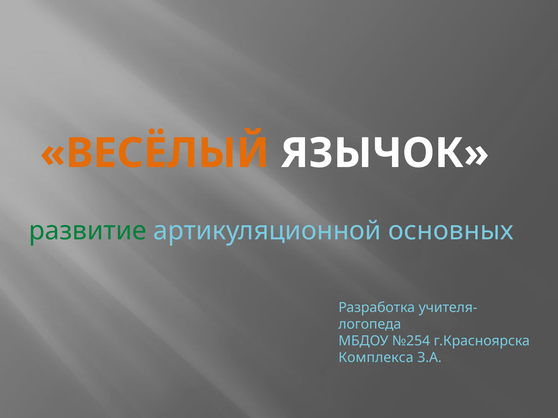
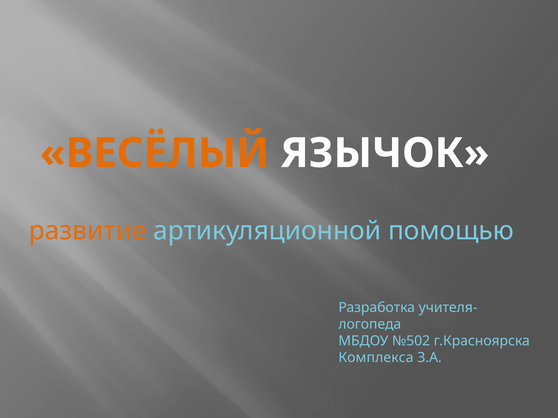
развитие colour: green -> orange (88, 231)
основных: основных -> помощью (451, 231)
№254: №254 -> №502 (411, 341)
